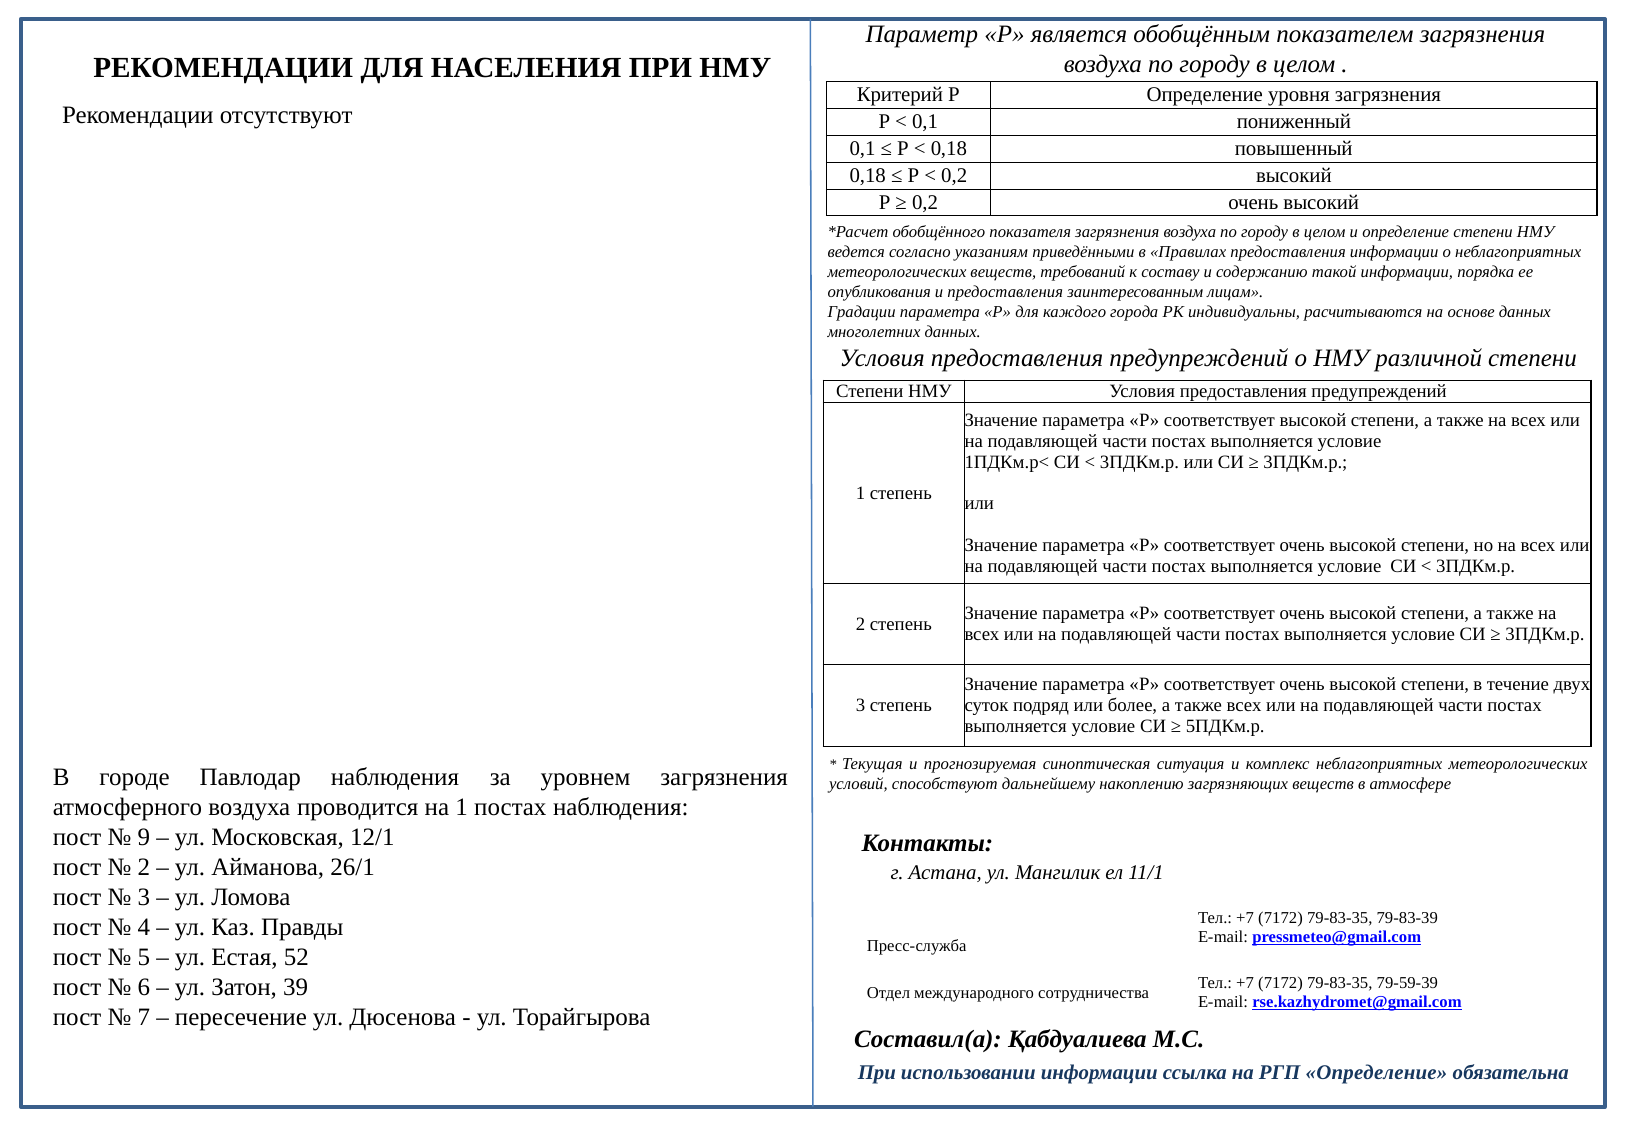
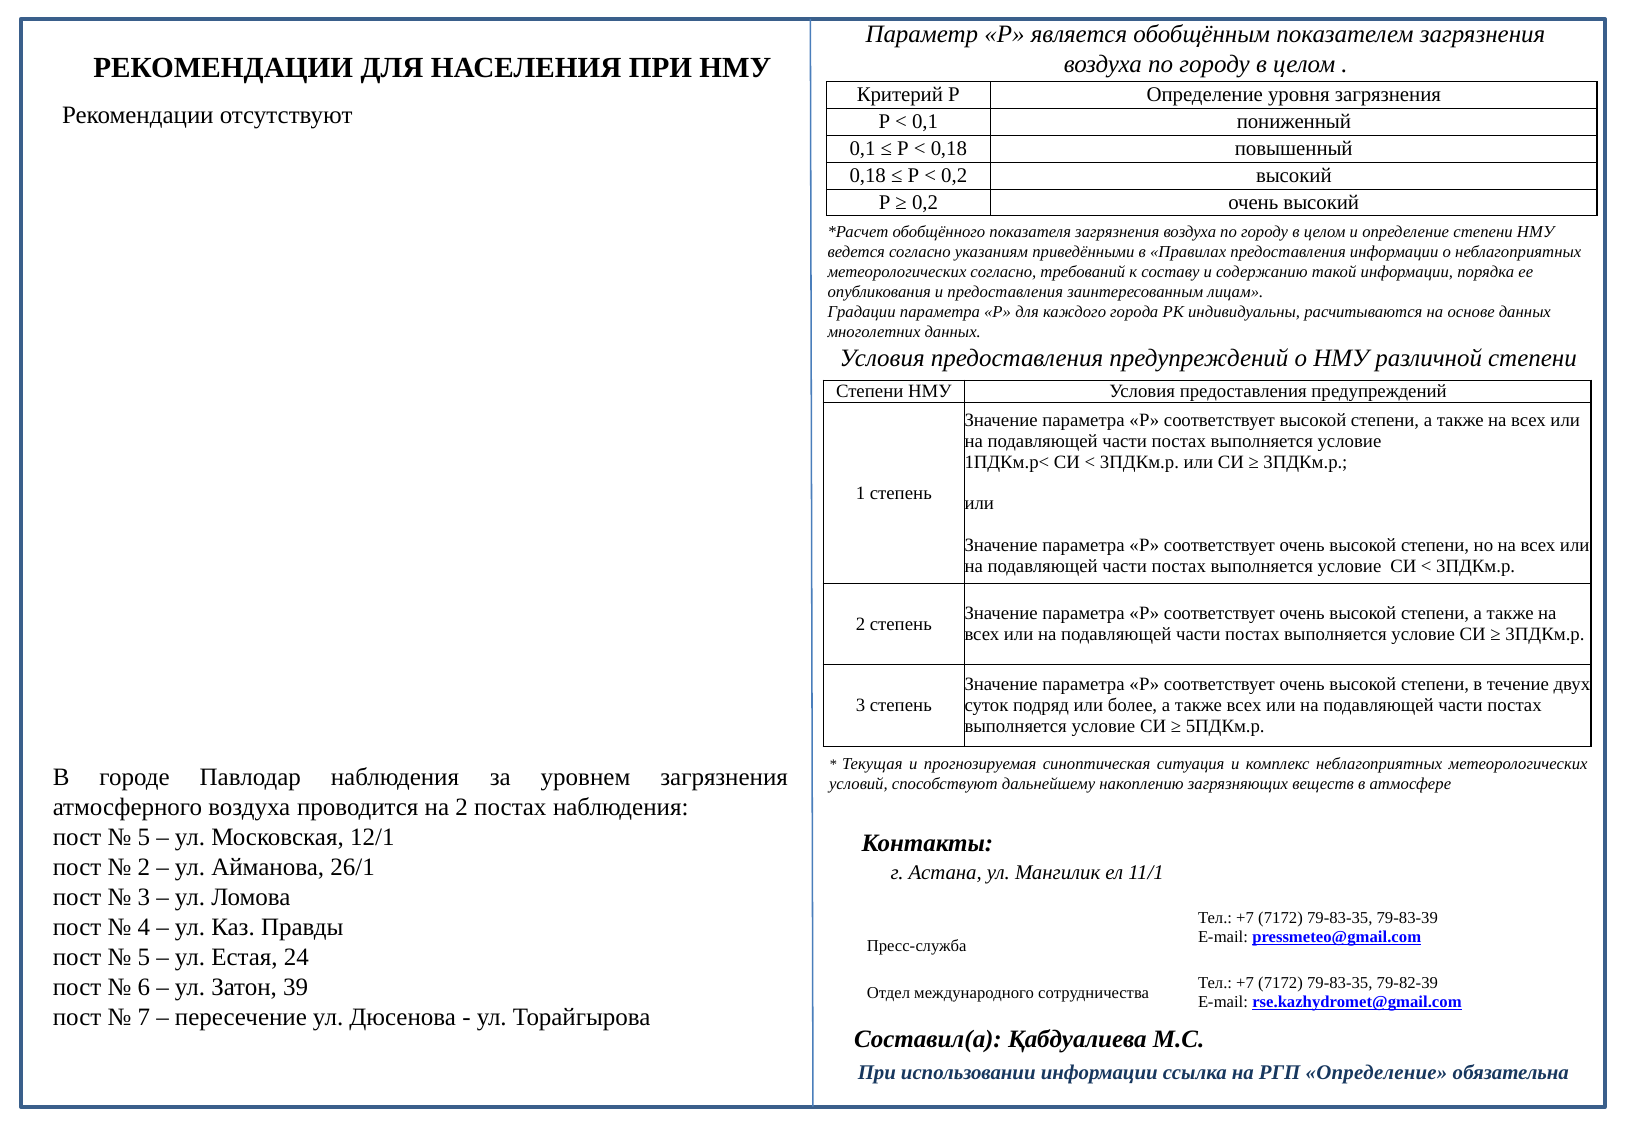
метеорологических веществ: веществ -> согласно (1003, 272)
на 1: 1 -> 2 (462, 807)
9: 9 -> 5 (144, 837)
52: 52 -> 24 (296, 957)
79-59-39: 79-59-39 -> 79-82-39 (1407, 983)
